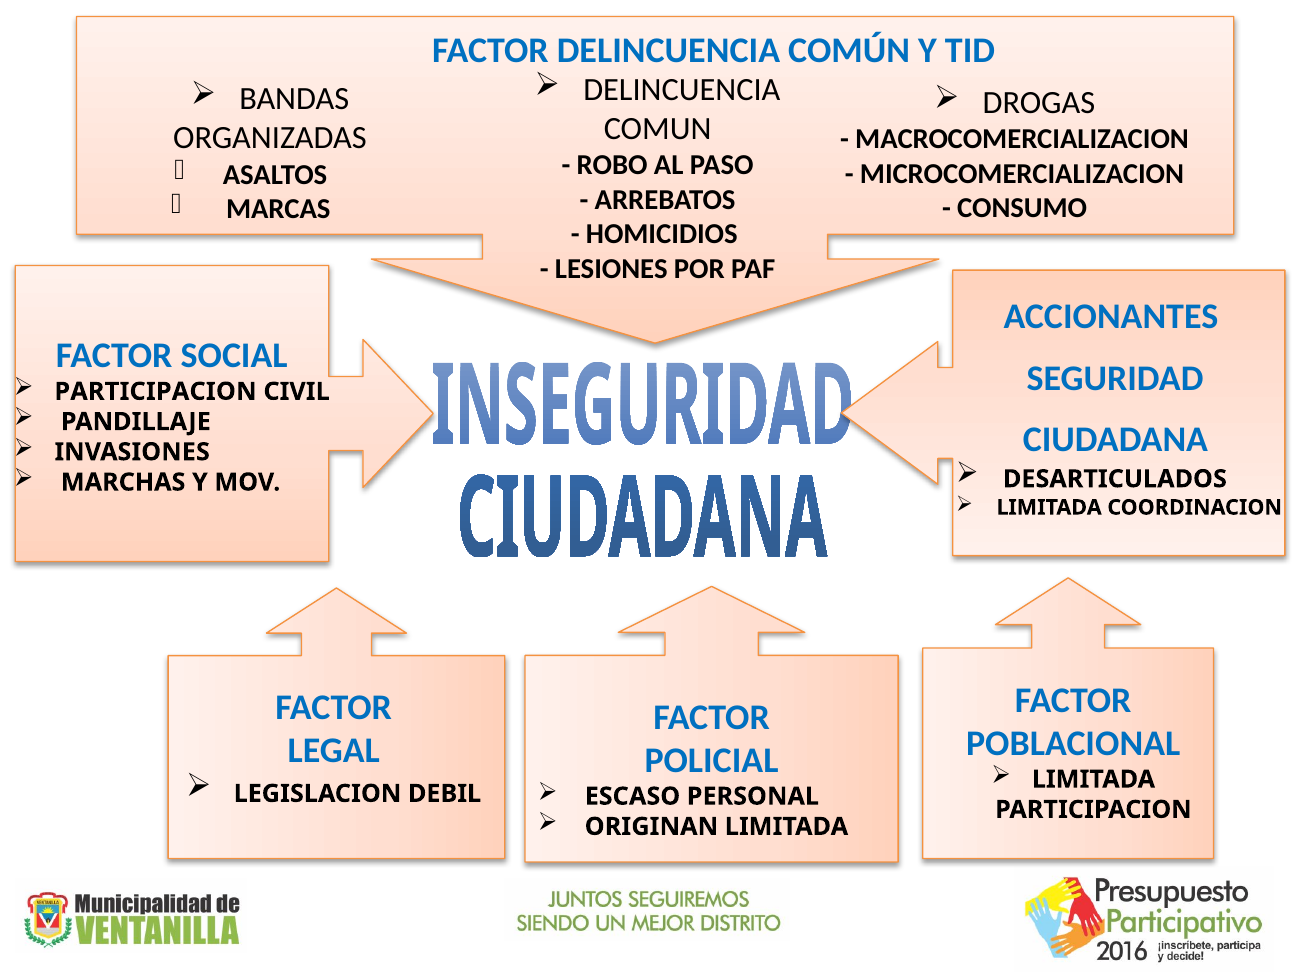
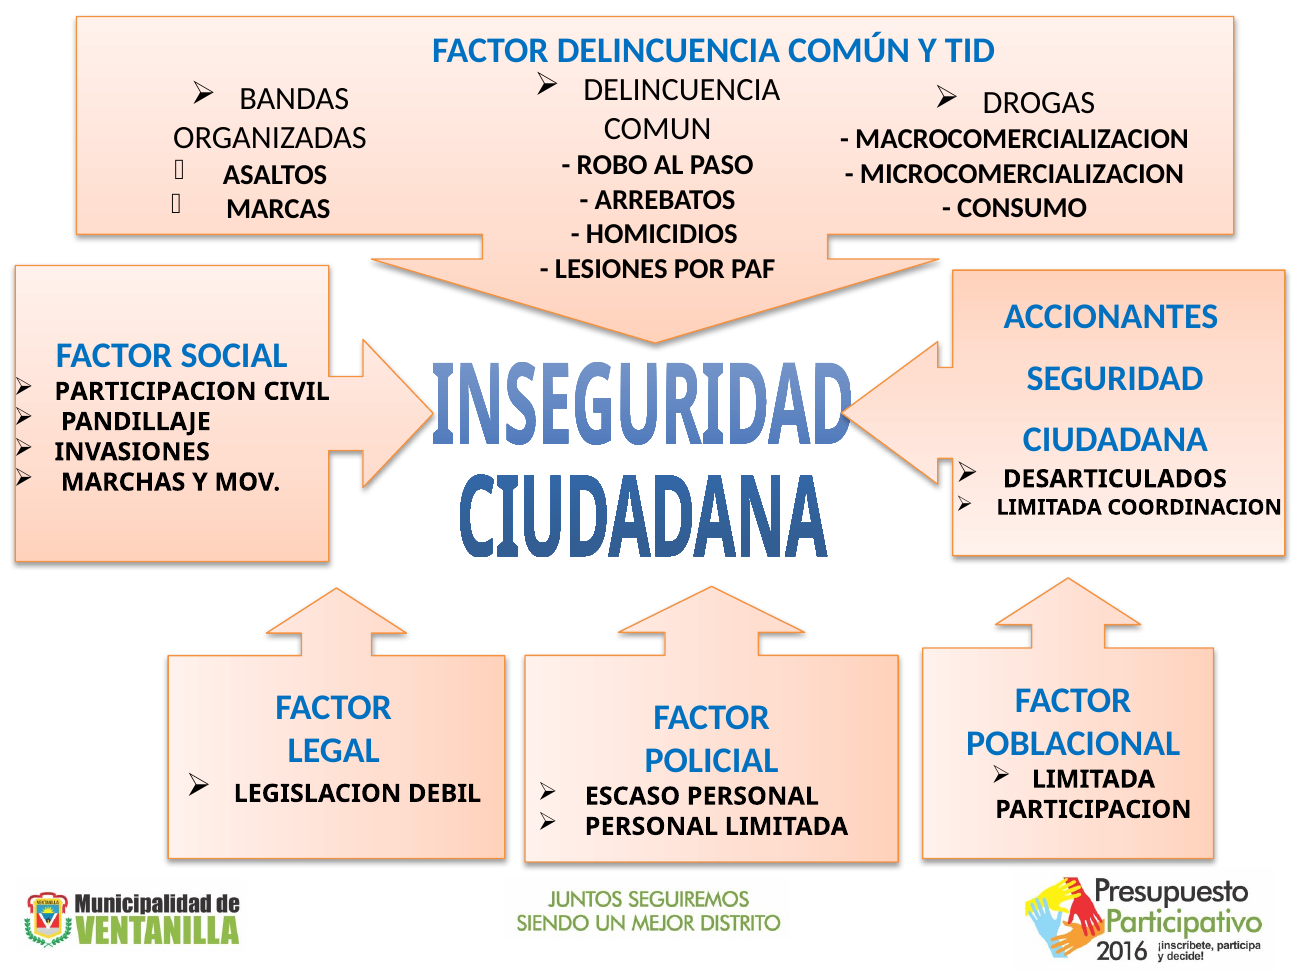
ORIGINAN: ORIGINAN -> PERSONAL (651, 826)
